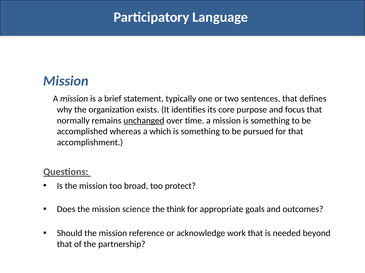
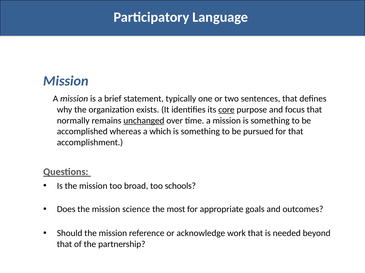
core underline: none -> present (226, 110)
protect: protect -> schools (180, 186)
think: think -> most (176, 210)
